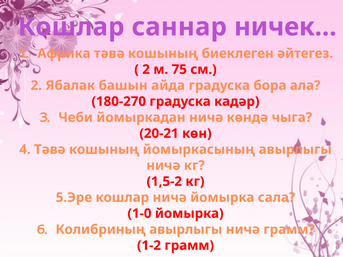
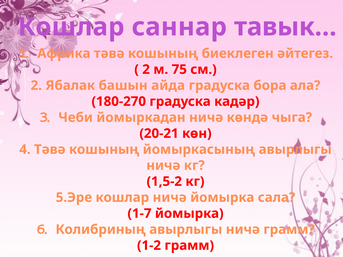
ничек…: ничек… -> тавык… (285, 27)
1-0: 1-0 -> 1-7 (139, 214)
